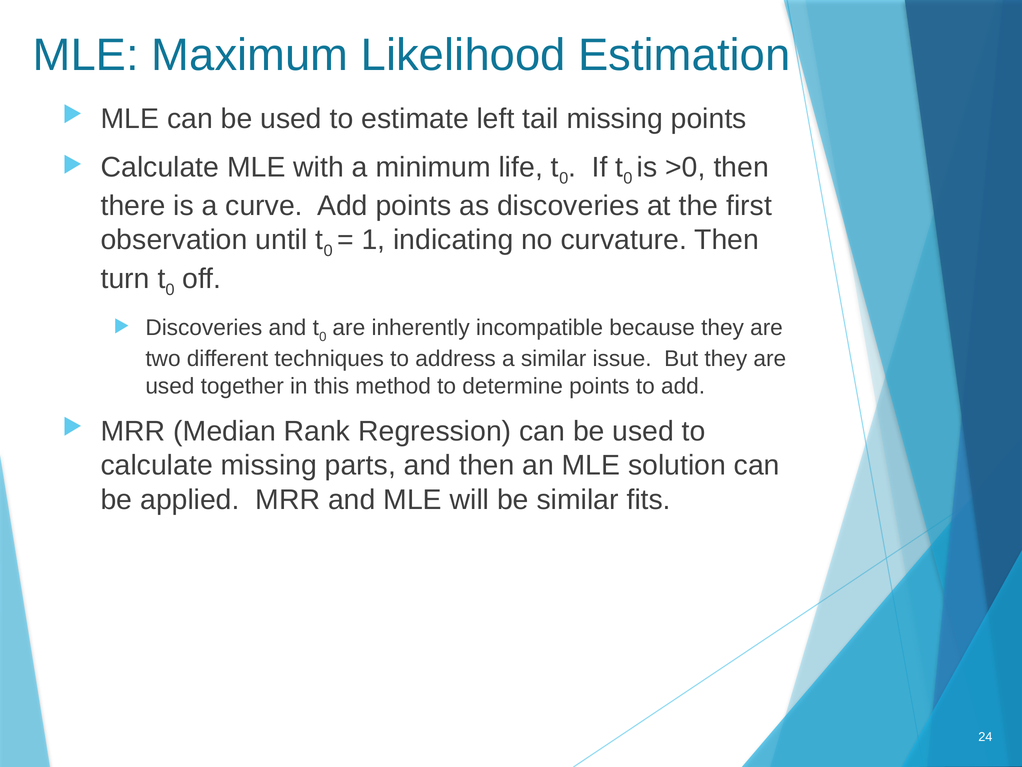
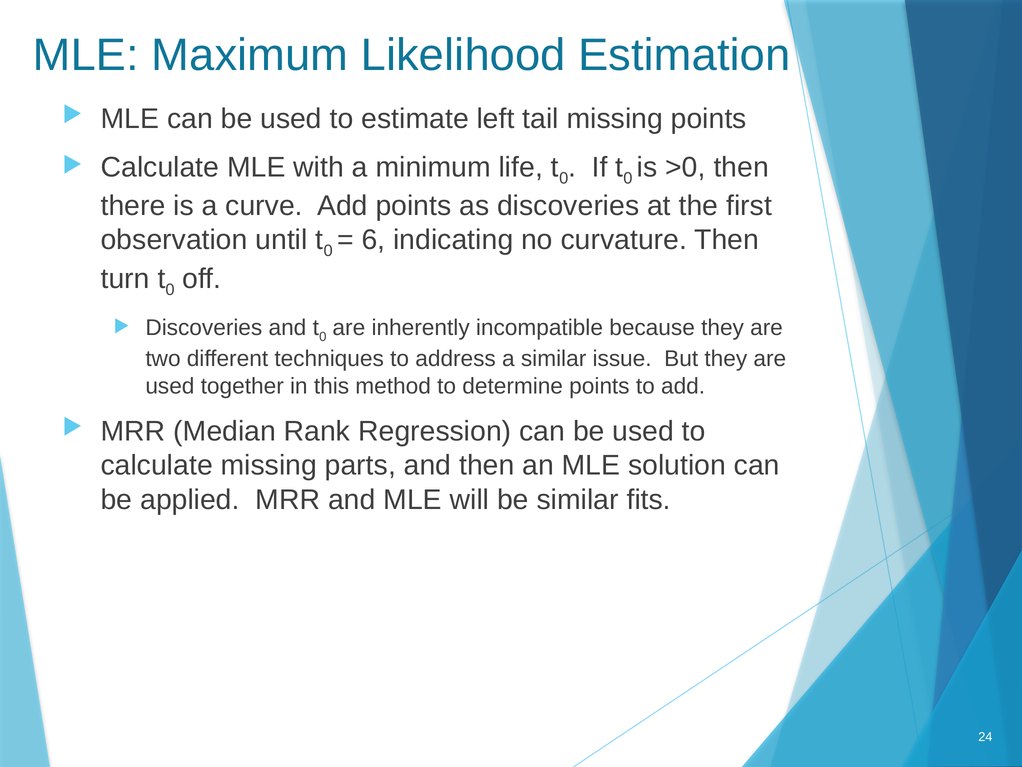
1: 1 -> 6 (373, 240)
